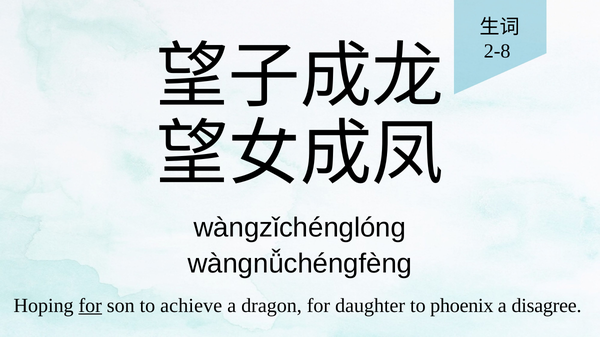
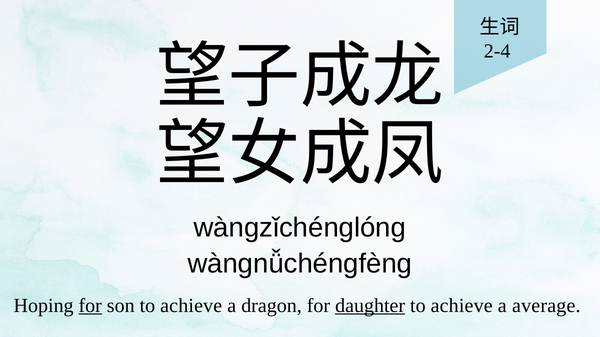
2-8: 2-8 -> 2-4 (497, 51)
daughter underline: none -> present (370, 306)
phoenix: phoenix -> achieve (462, 306)
disagree: disagree -> average (546, 306)
